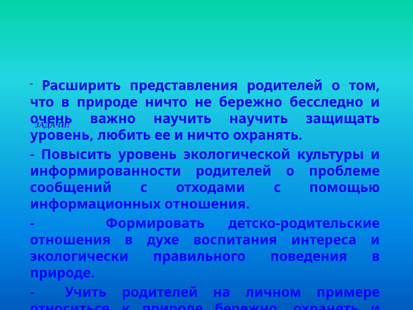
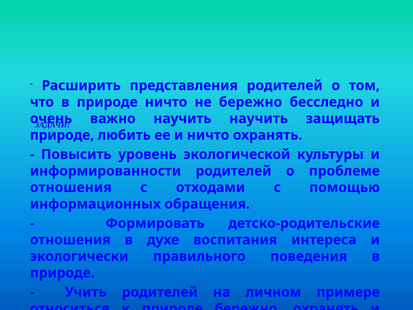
уровень: уровень -> природе (62, 135)
сообщений: сообщений -> отношения (71, 187)
информационных отношения: отношения -> обращения (207, 204)
